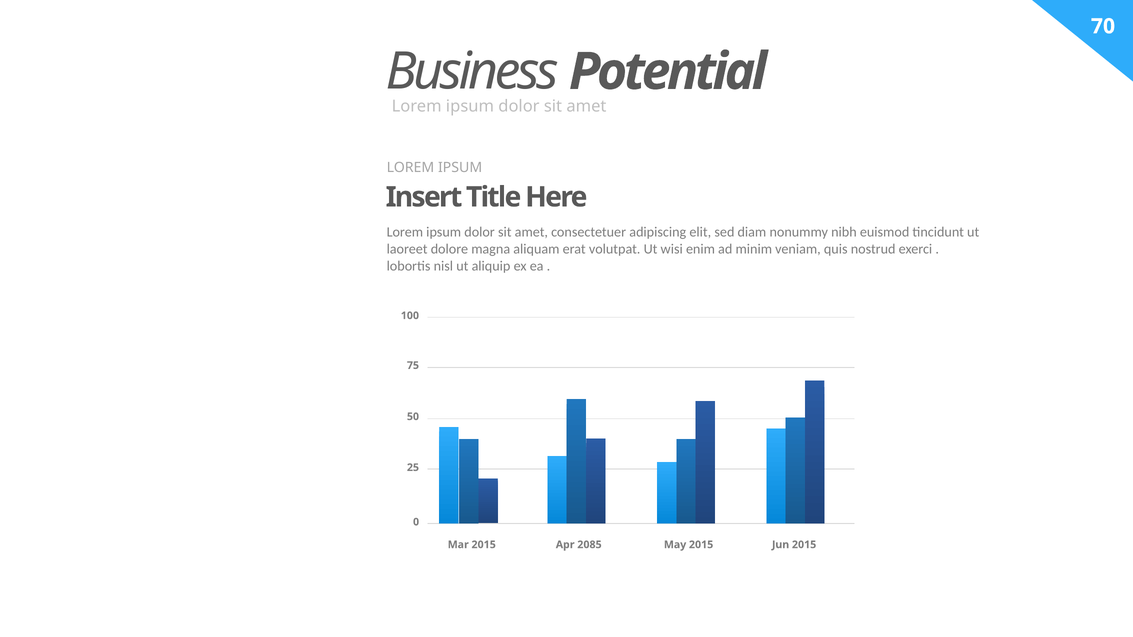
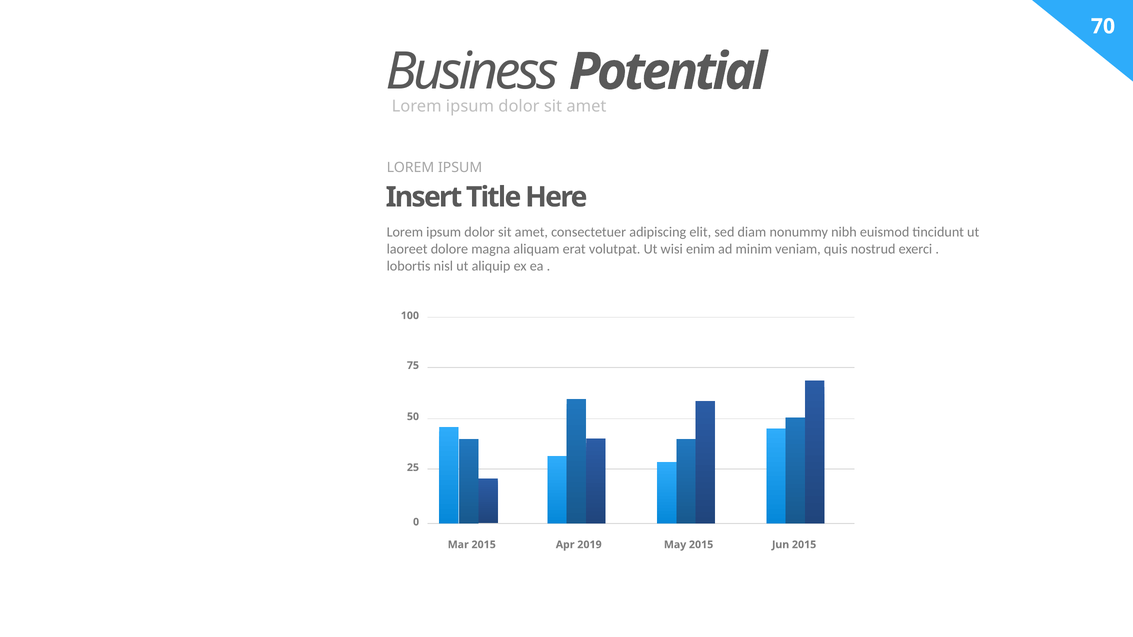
2085: 2085 -> 2019 (589, 545)
